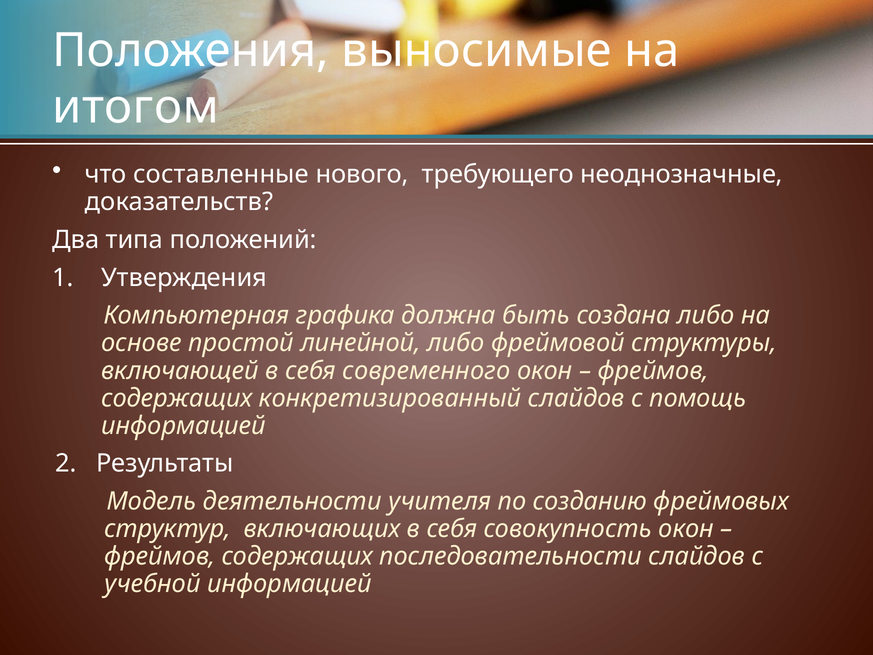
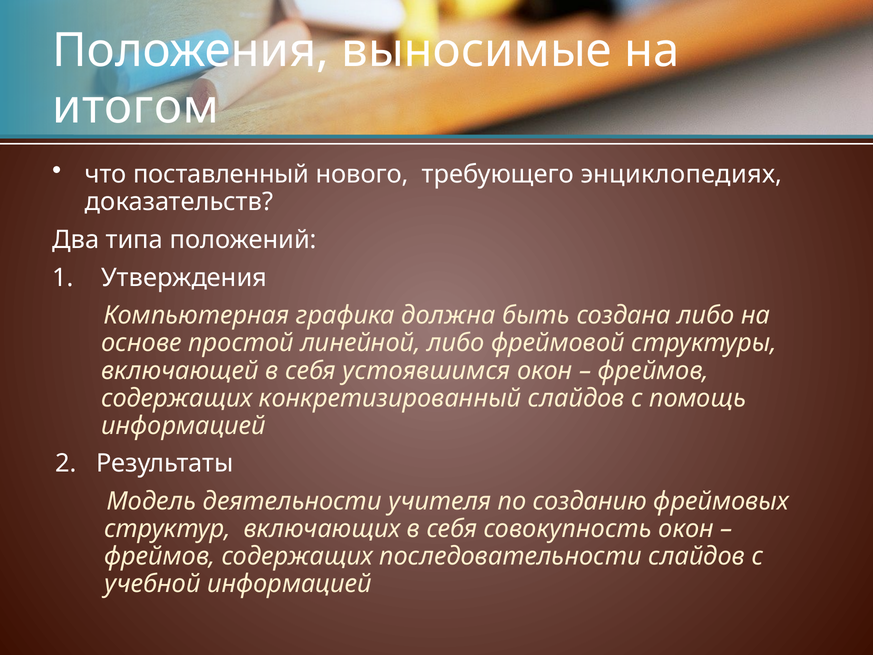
составленные: составленные -> поставленный (221, 174)
неоднозначные: неоднозначные -> энциклопедиях (681, 174)
современного: современного -> устоявшимся (426, 370)
